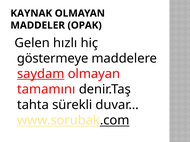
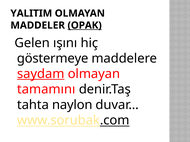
KAYNAK: KAYNAK -> YALITIM (31, 13)
OPAK underline: none -> present (85, 25)
hızlı: hızlı -> ışını (65, 43)
sürekli: sürekli -> naylon (72, 105)
